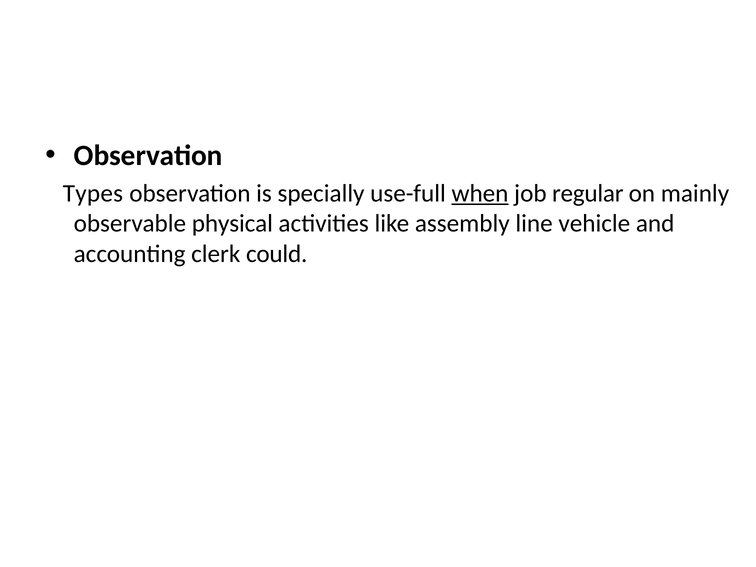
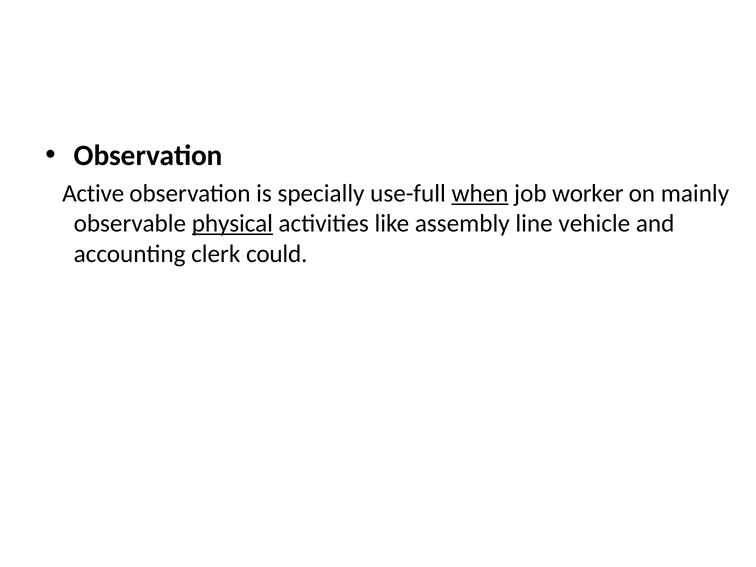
Types: Types -> Active (93, 193)
regular: regular -> worker (588, 193)
physical underline: none -> present (232, 223)
